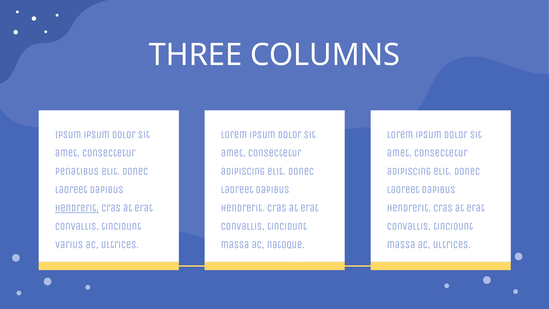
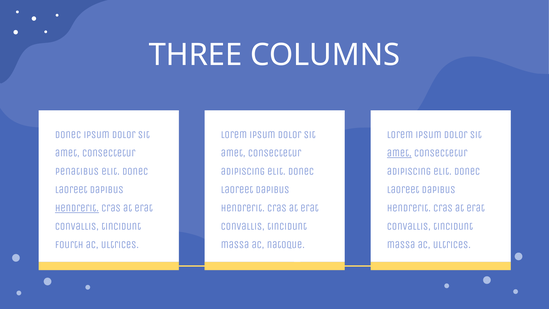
Ipsum: Ipsum -> Donec (68, 135)
amet underline: none -> present (399, 153)
varius: varius -> fourth (69, 245)
